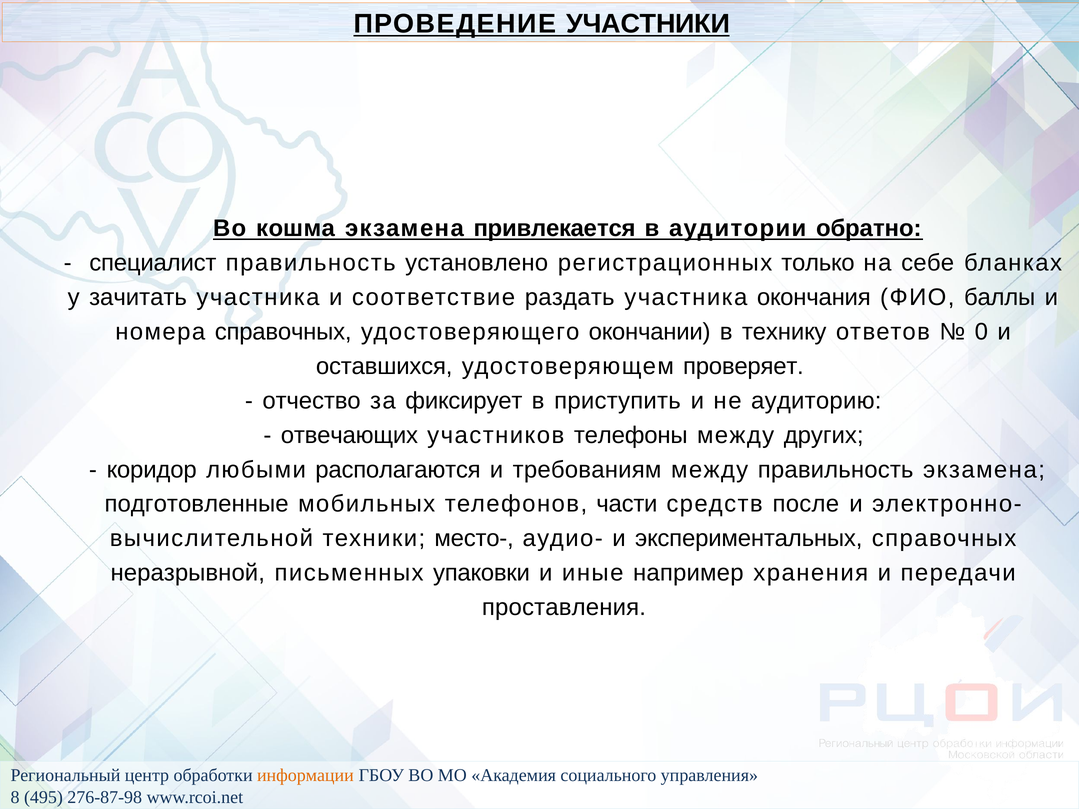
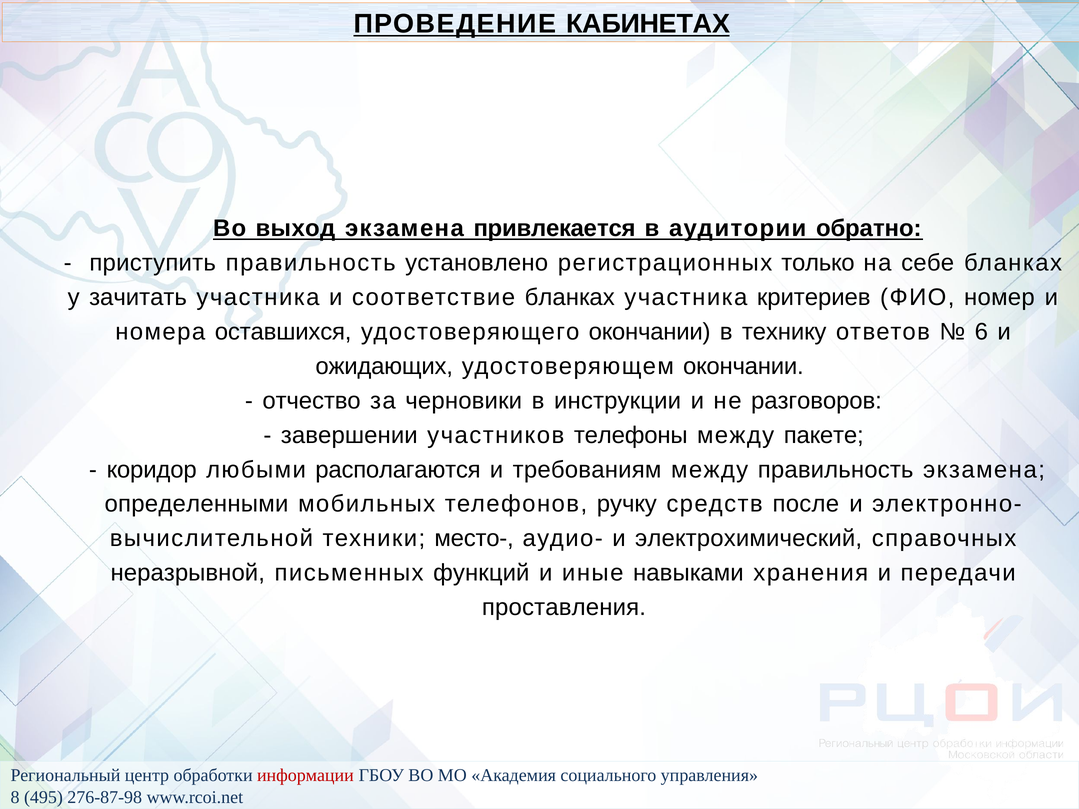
УЧАСТНИКИ: УЧАСТНИКИ -> КАБИНЕТАХ (648, 24)
кошма: кошма -> выход (296, 229)
специалист: специалист -> приступить (153, 263)
соответствие раздать: раздать -> бланках (570, 297)
окончания: окончания -> критериев (814, 297)
баллы: баллы -> номер (999, 297)
номера справочных: справочных -> оставшихся (283, 332)
0: 0 -> 6 (981, 332)
оставшихся: оставшихся -> ожидающих (384, 366)
удостоверяющем проверяет: проверяет -> окончании (743, 366)
фиксирует: фиксирует -> черновики (464, 401)
приступить: приступить -> инструкции (618, 401)
аудиторию: аудиторию -> разговоров (816, 401)
отвечающих: отвечающих -> завершении (349, 435)
других: других -> пакете (824, 435)
подготовленные: подготовленные -> определенными (196, 504)
части: части -> ручку (627, 504)
экспериментальных: экспериментальных -> электрохимический (749, 539)
упаковки: упаковки -> функций (481, 573)
например: например -> навыками (688, 573)
информации colour: orange -> red (305, 776)
